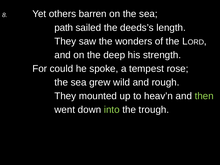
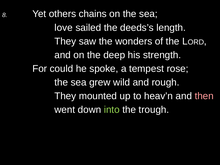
barren: barren -> chains (93, 14)
path: path -> love (64, 28)
then colour: light green -> pink (204, 96)
